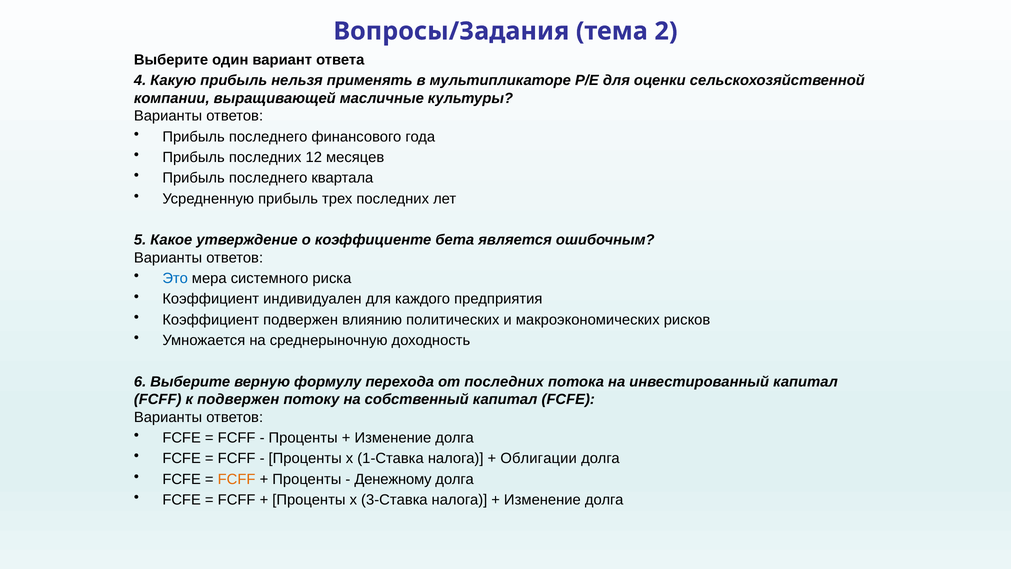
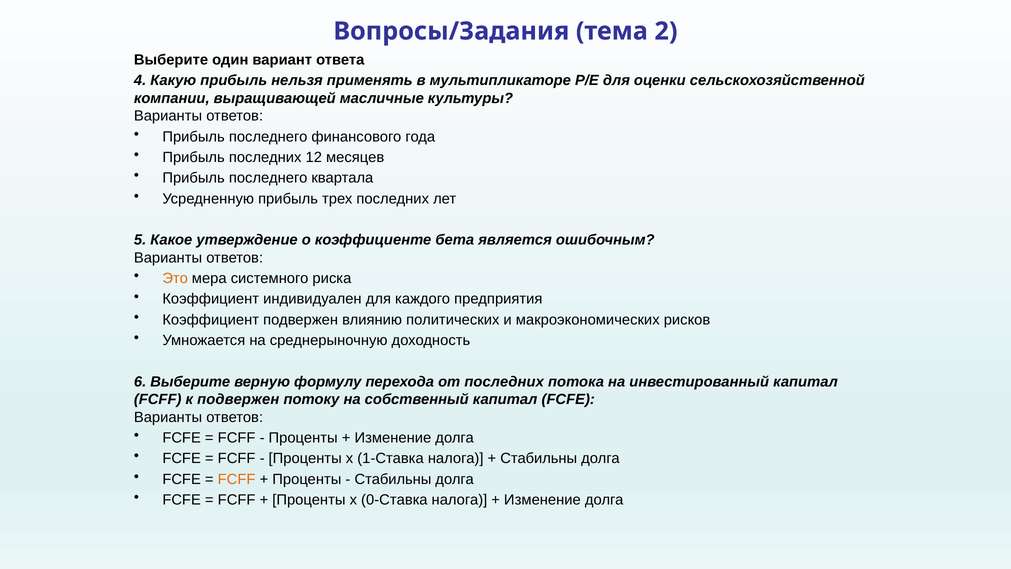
Это colour: blue -> orange (175, 278)
Облигации: Облигации -> Стабильны (539, 458)
Денежному: Денежному -> Стабильны (393, 479)
3-Ставка: 3-Ставка -> 0-Ставка (394, 500)
